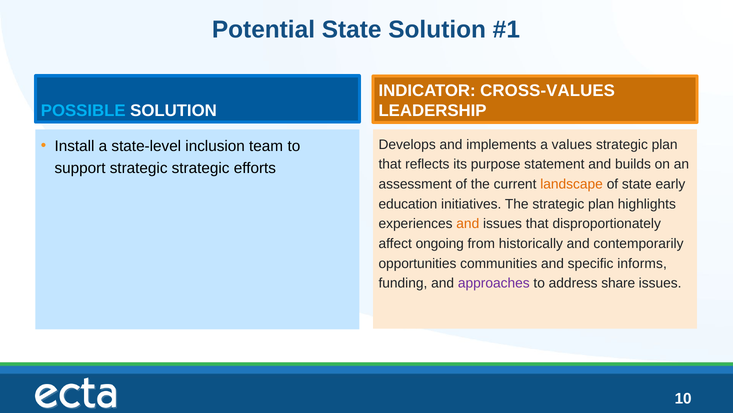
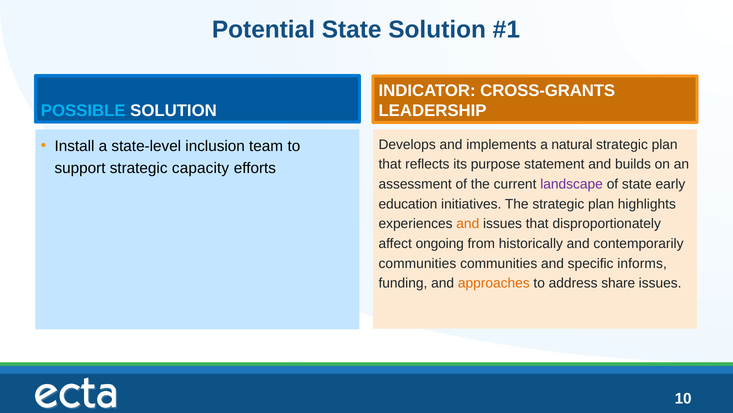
CROSS-VALUES: CROSS-VALUES -> CROSS-GRANTS (548, 90)
values: values -> natural (572, 144)
strategic strategic: strategic -> capacity (201, 168)
landscape colour: orange -> purple (572, 184)
opportunities: opportunities -> communities (417, 263)
approaches colour: purple -> orange (494, 283)
